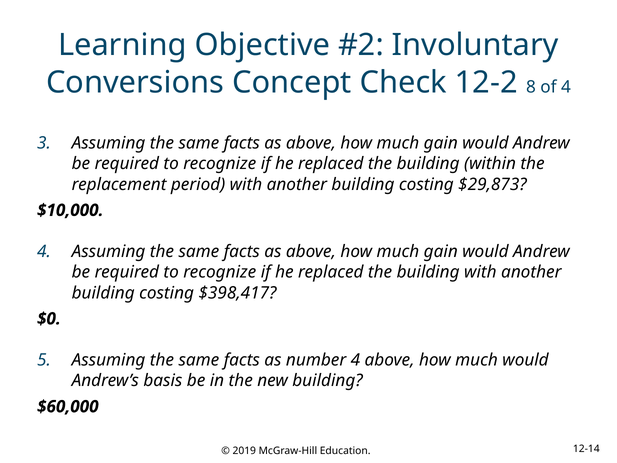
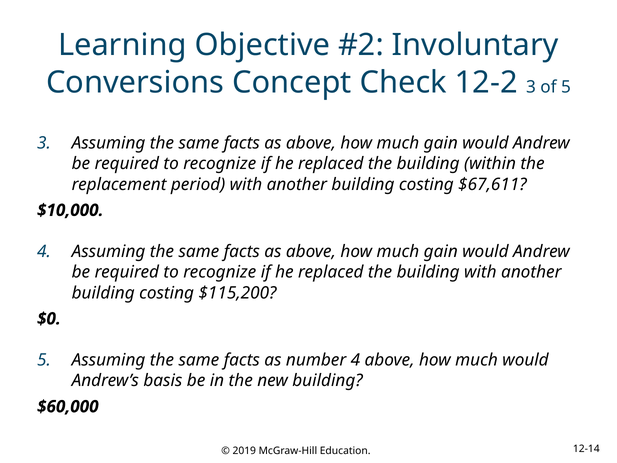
12-2 8: 8 -> 3 (531, 87)
of 4: 4 -> 5 (566, 87)
$29,873: $29,873 -> $67,611 (492, 184)
$398,417: $398,417 -> $115,200 (237, 293)
